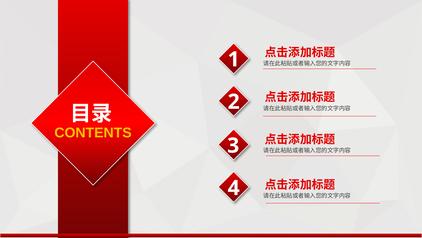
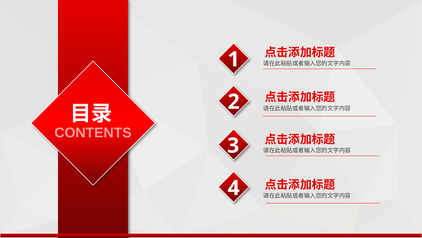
CONTENTS colour: yellow -> pink (93, 132)
